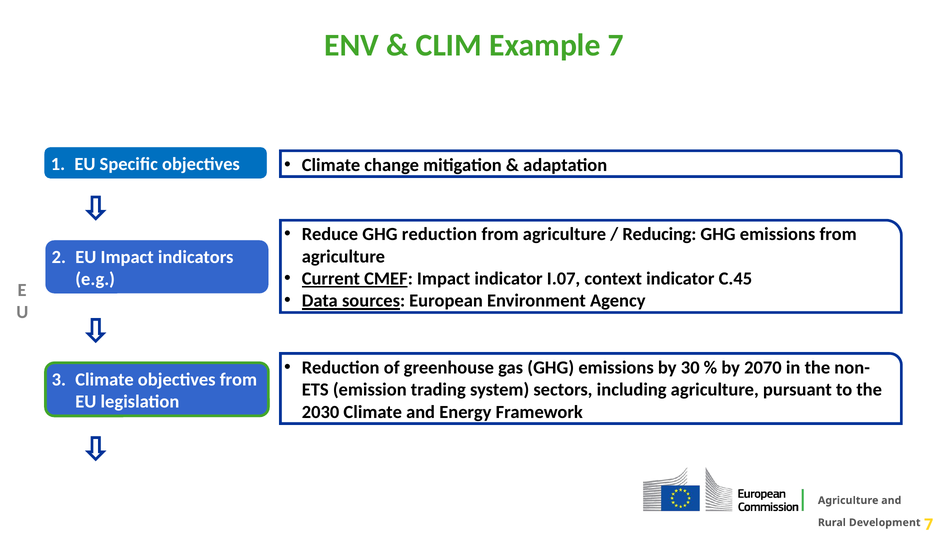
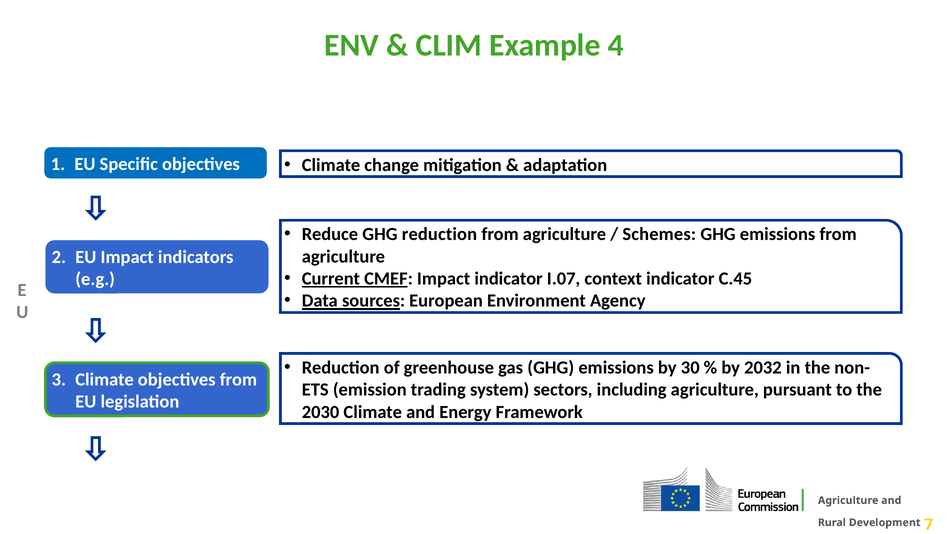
Example 7: 7 -> 4 (616, 45)
Reducing: Reducing -> Schemes (659, 235)
2070: 2070 -> 2032 (763, 368)
